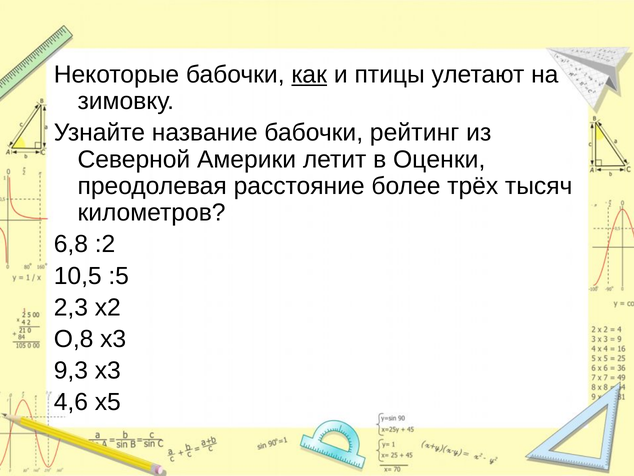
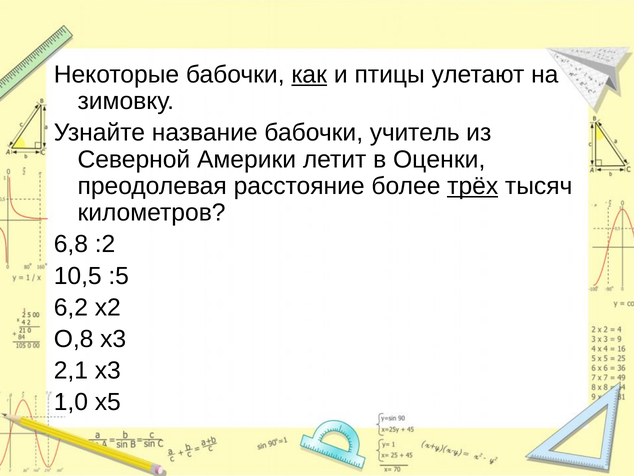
рейтинг: рейтинг -> учитель (415, 133)
трёх underline: none -> present (473, 186)
2,3: 2,3 -> 6,2 (71, 307)
9,3: 9,3 -> 2,1 (71, 370)
4,6: 4,6 -> 1,0 (71, 402)
